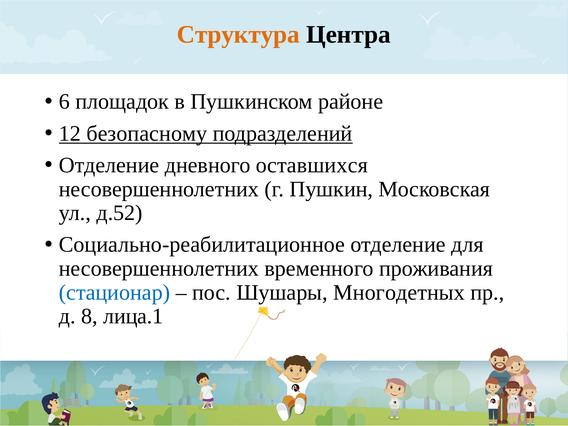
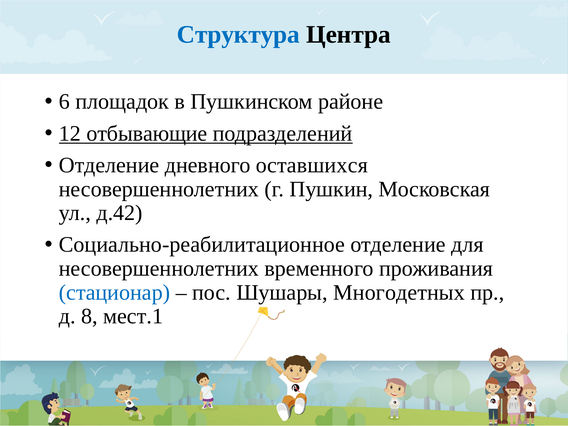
Структура colour: orange -> blue (238, 34)
безопасному: безопасному -> отбывающие (147, 133)
д.52: д.52 -> д.42 (120, 213)
лица.1: лица.1 -> мест.1 (133, 316)
